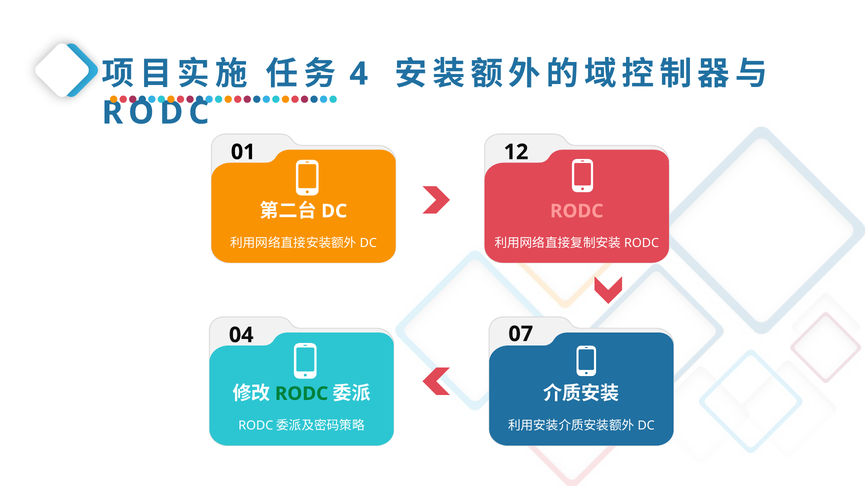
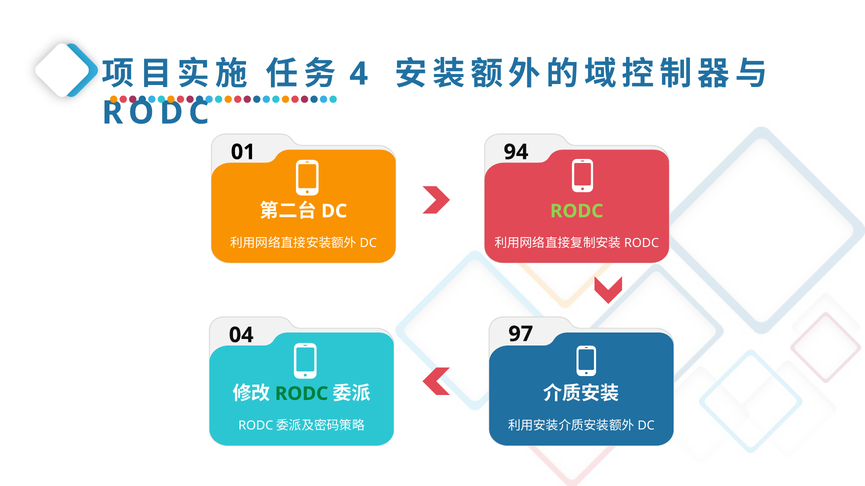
12: 12 -> 94 (516, 152)
RODC colour: pink -> light green (577, 211)
07: 07 -> 97 (521, 334)
